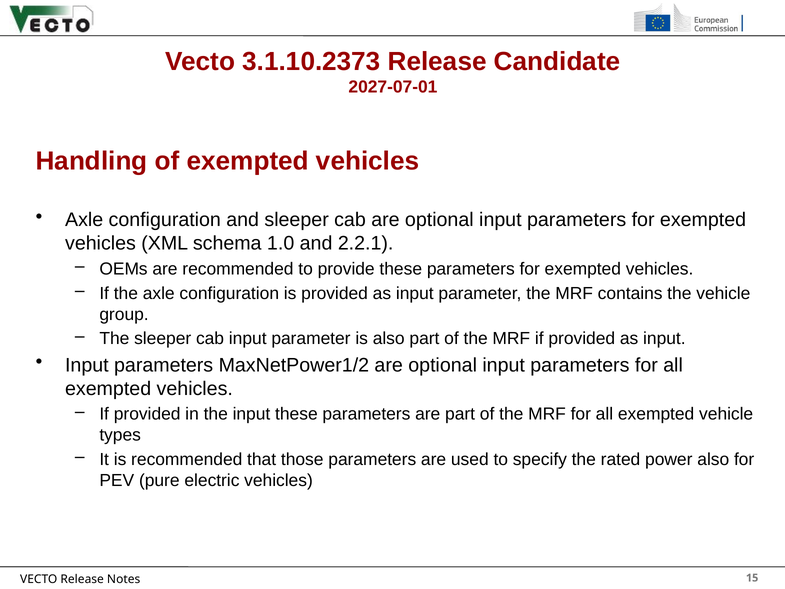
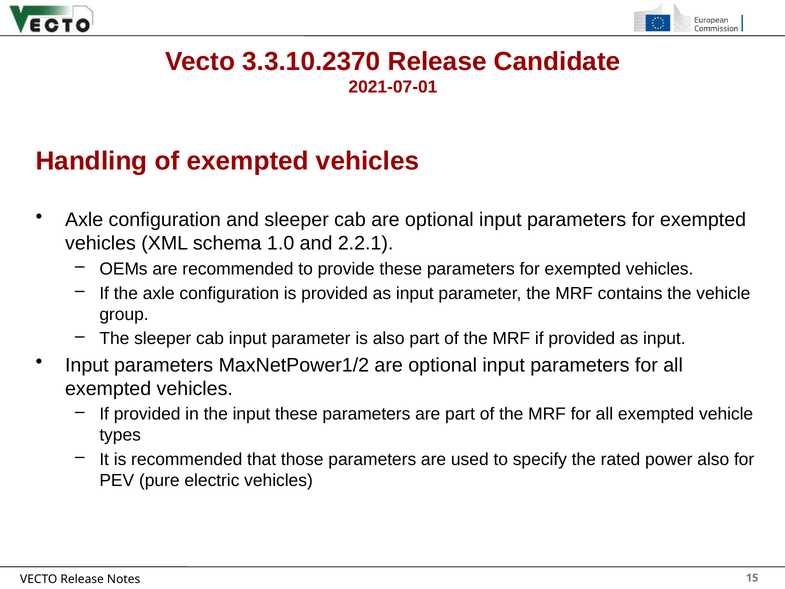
3.1.10.2373: 3.1.10.2373 -> 3.3.10.2370 (311, 62)
2027-07-01: 2027-07-01 -> 2021-07-01 (393, 87)
